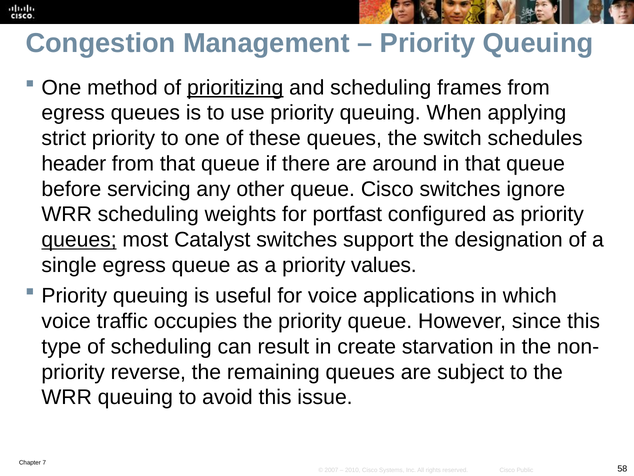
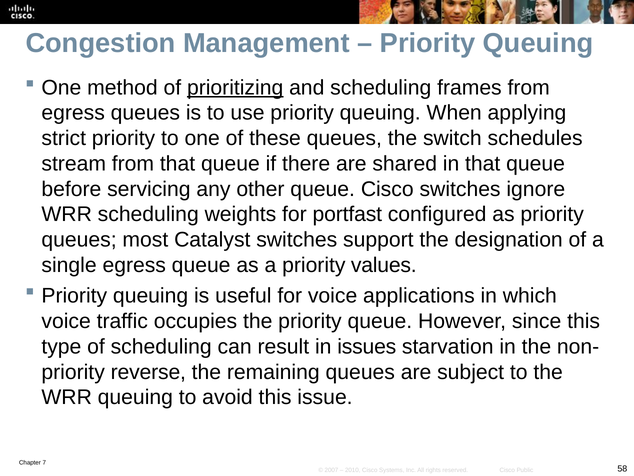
header: header -> stream (74, 164)
around: around -> shared (405, 164)
queues underline: present -> none (79, 240)
create: create -> issues (367, 346)
